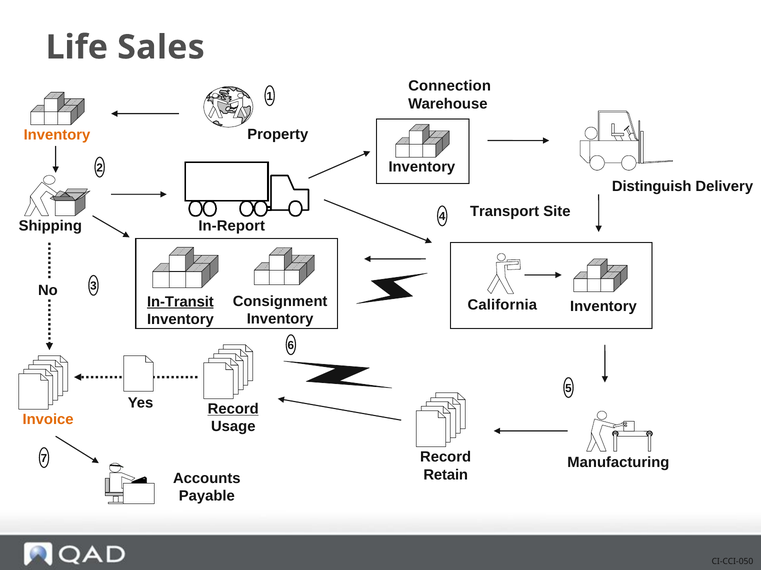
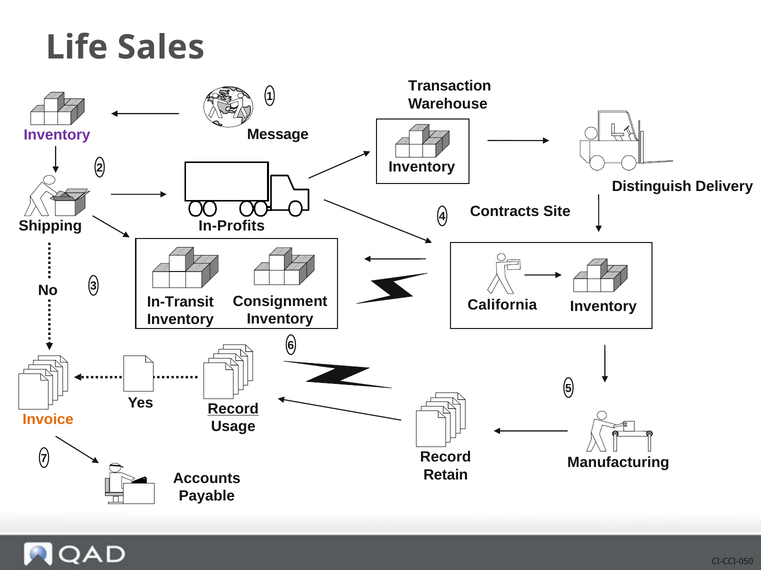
Connection: Connection -> Transaction (450, 86)
Property: Property -> Message (278, 135)
Inventory colour: orange -> purple (57, 135)
Transport: Transport -> Contracts (505, 212)
In-Report: In-Report -> In-Profits (232, 226)
In-Transit underline: present -> none (180, 302)
